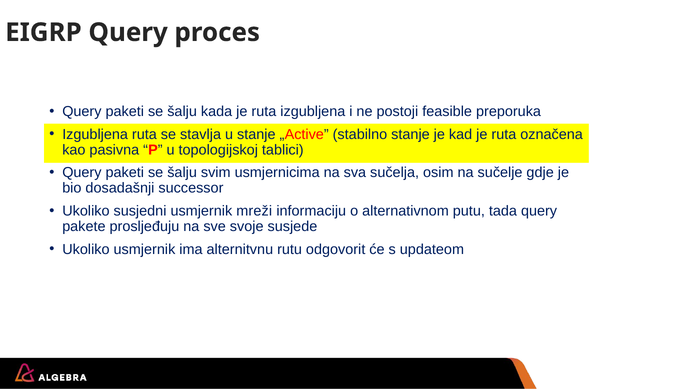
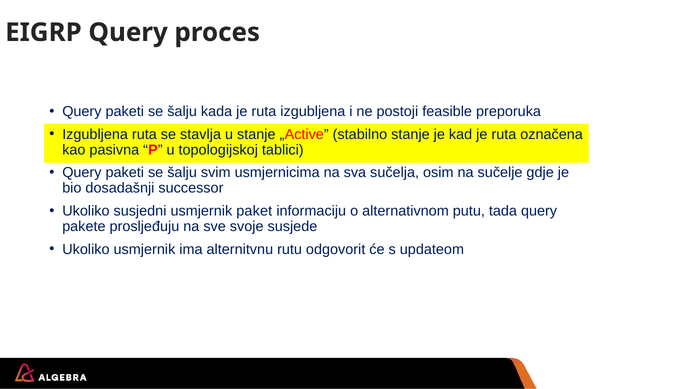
mreži: mreži -> paket (254, 211)
